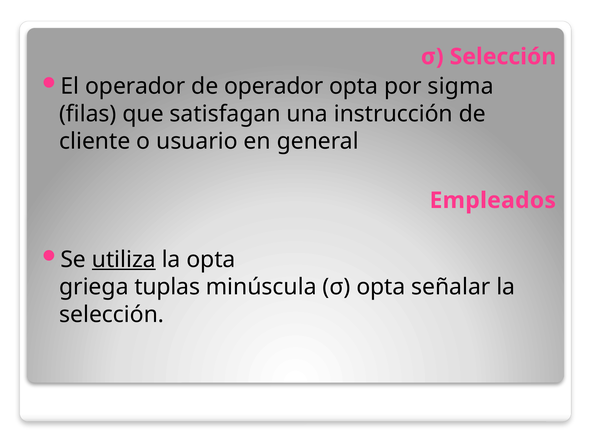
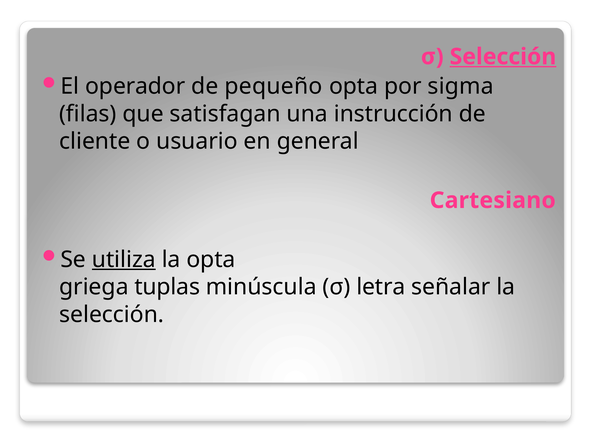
Selección underline: none -> present (503, 57)
de operador: operador -> pequeño (274, 86)
Empleados: Empleados -> Cartesiano (493, 200)
σ opta: opta -> letra (381, 287)
